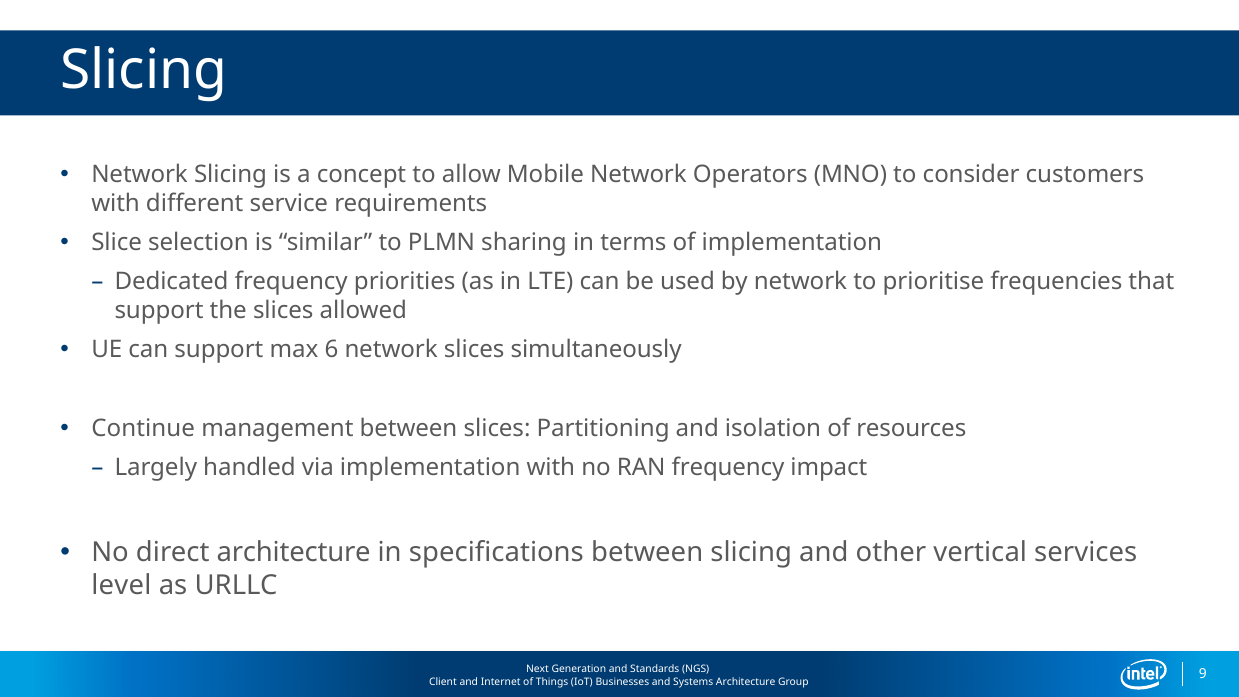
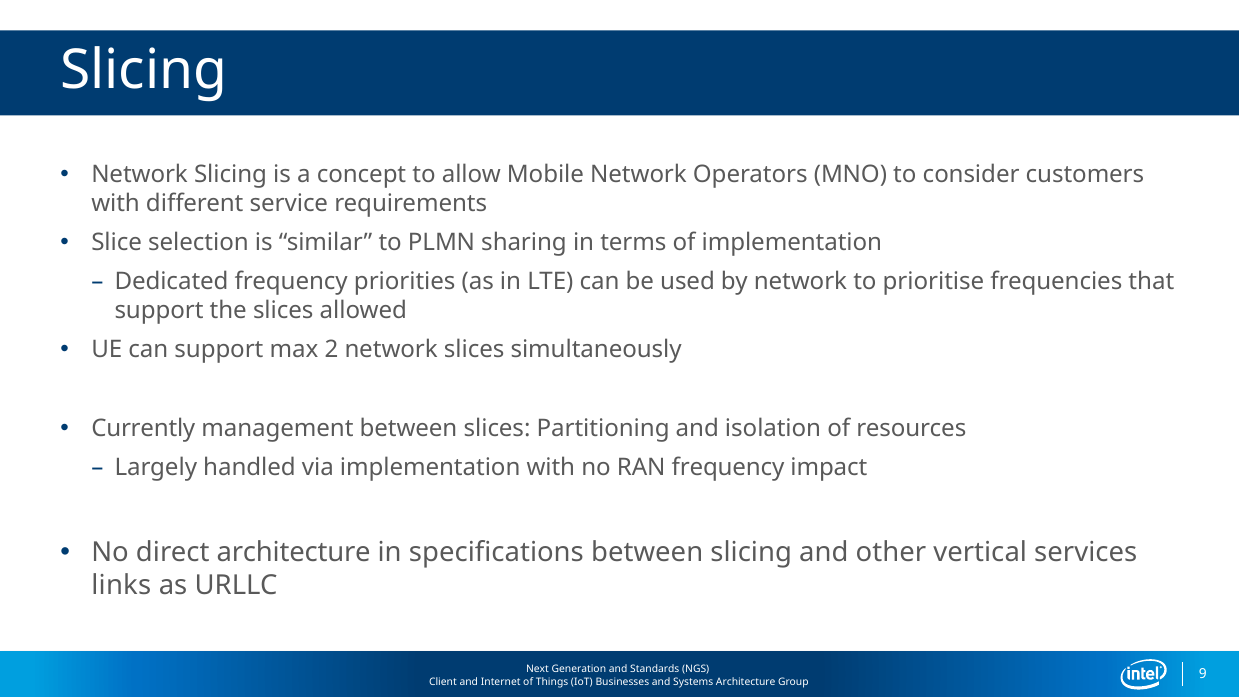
6: 6 -> 2 (331, 350)
Continue: Continue -> Currently (143, 428)
level: level -> links (121, 586)
